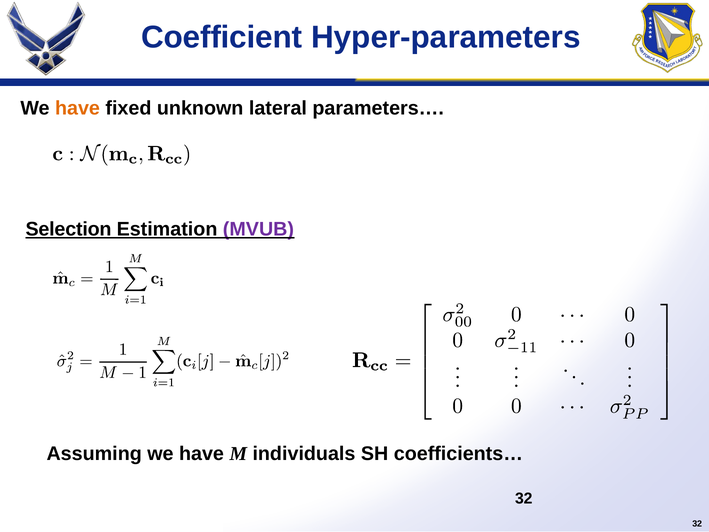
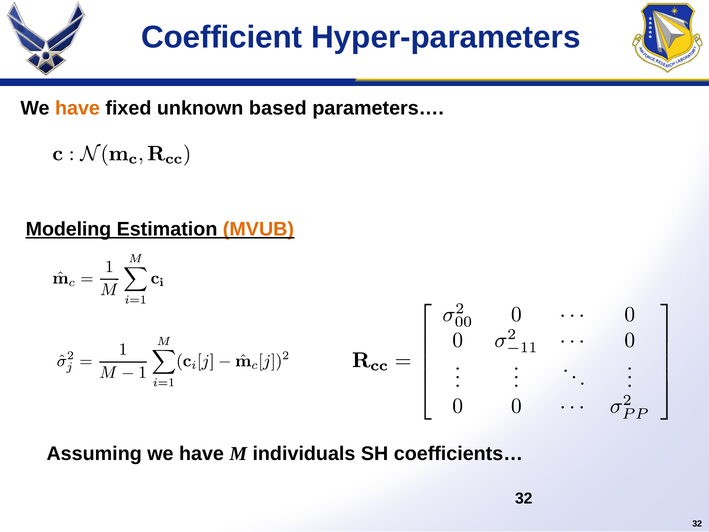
lateral: lateral -> based (278, 108)
Selection: Selection -> Modeling (68, 229)
MVUB colour: purple -> orange (258, 229)
